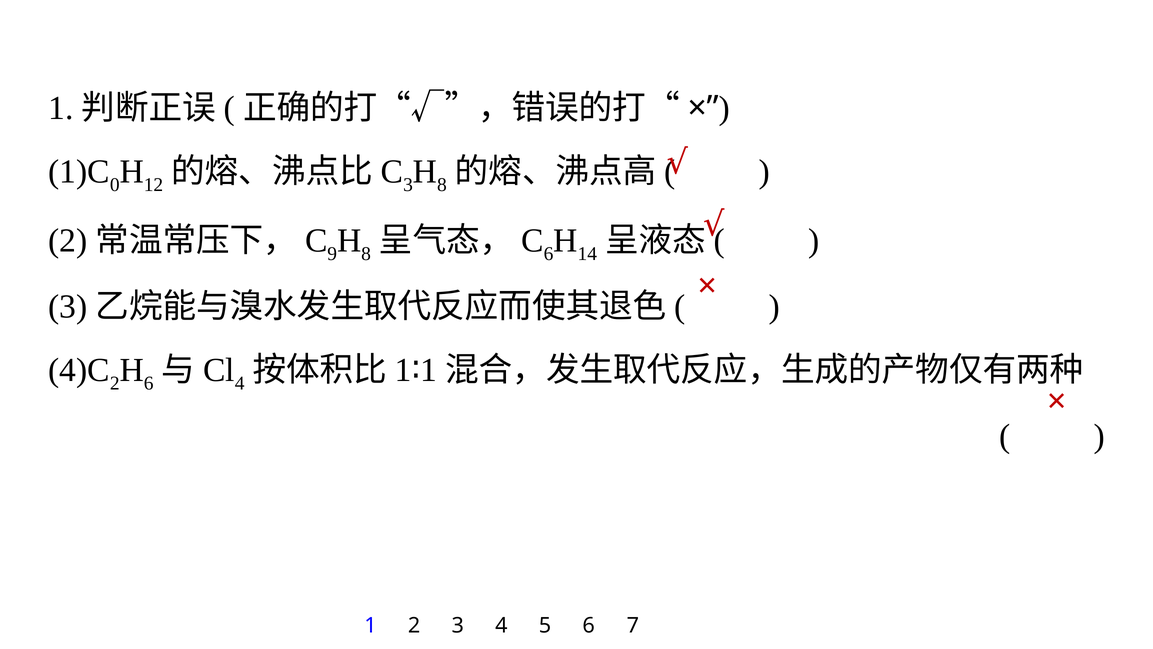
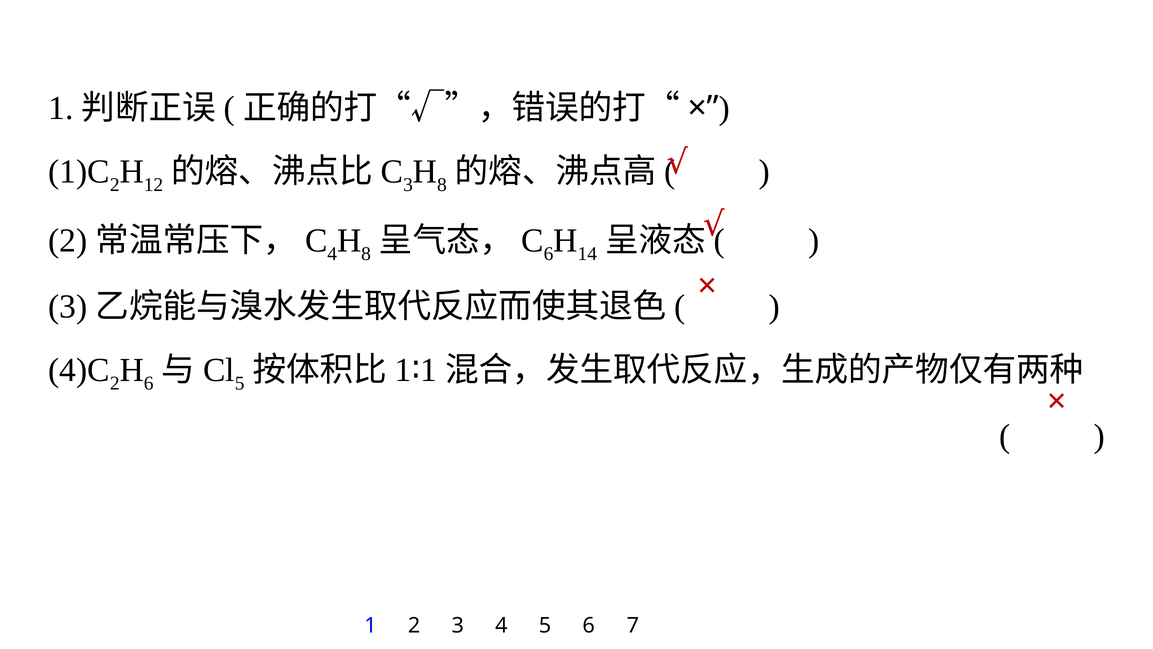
0: 0 -> 2 (115, 185)
9: 9 -> 4 (332, 254)
4: 4 -> 5 (240, 383)
